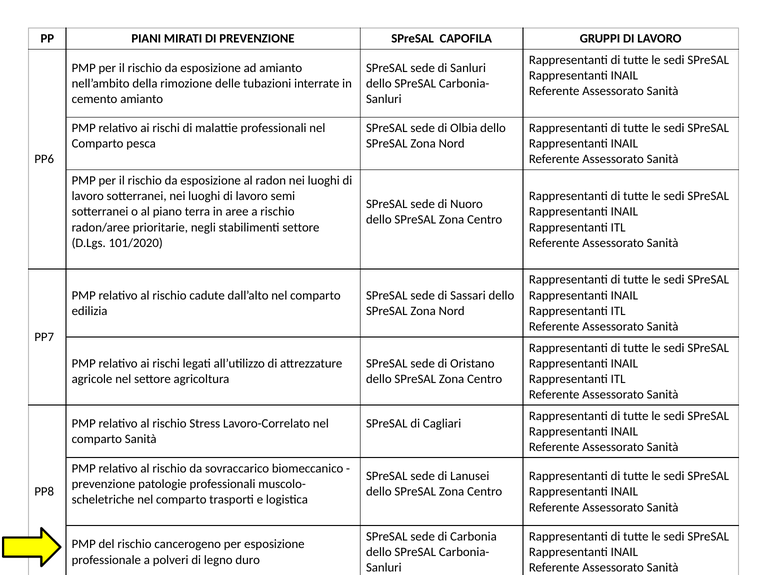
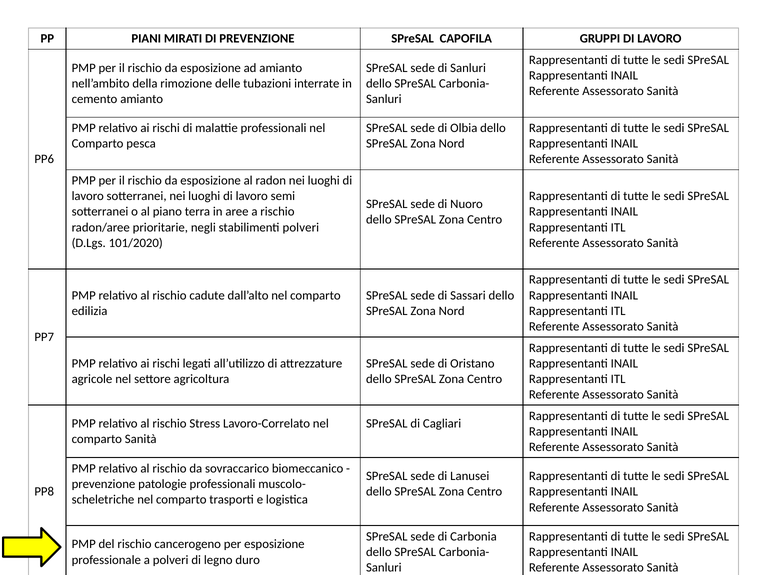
stabilimenti settore: settore -> polveri (301, 227)
